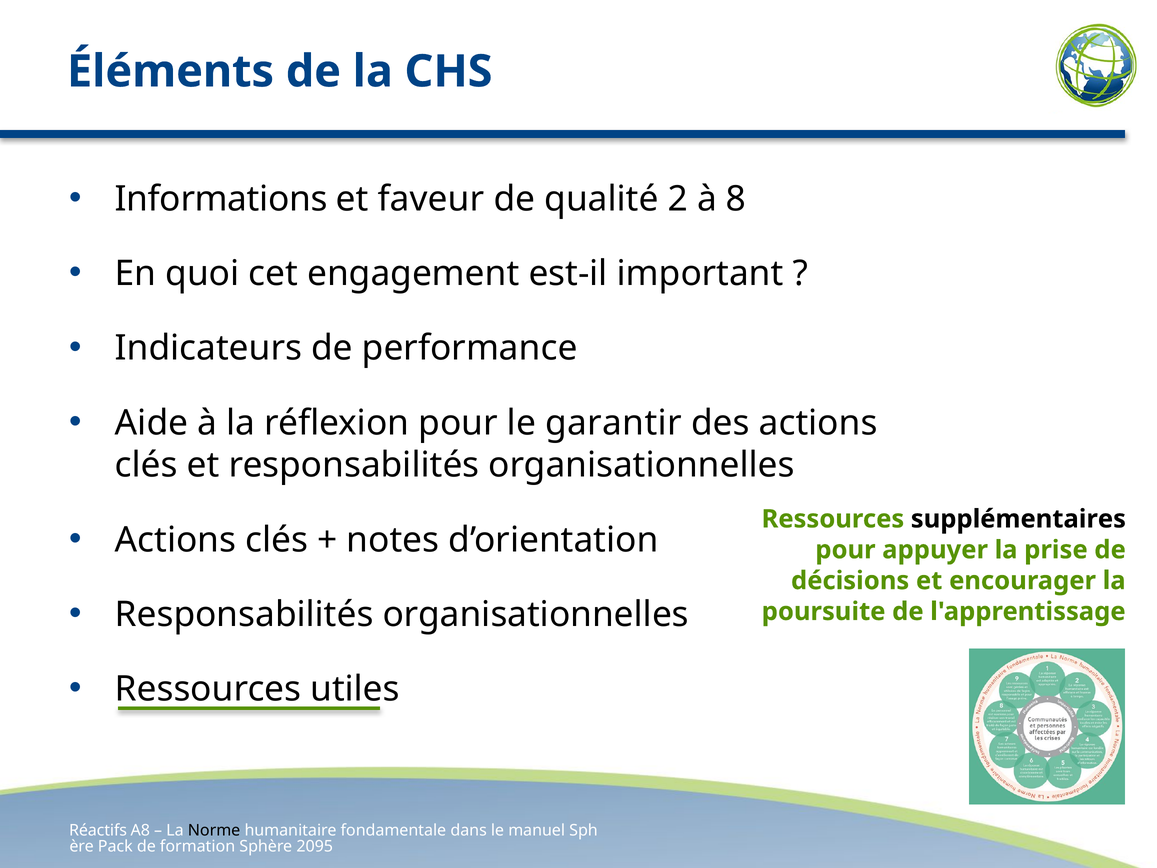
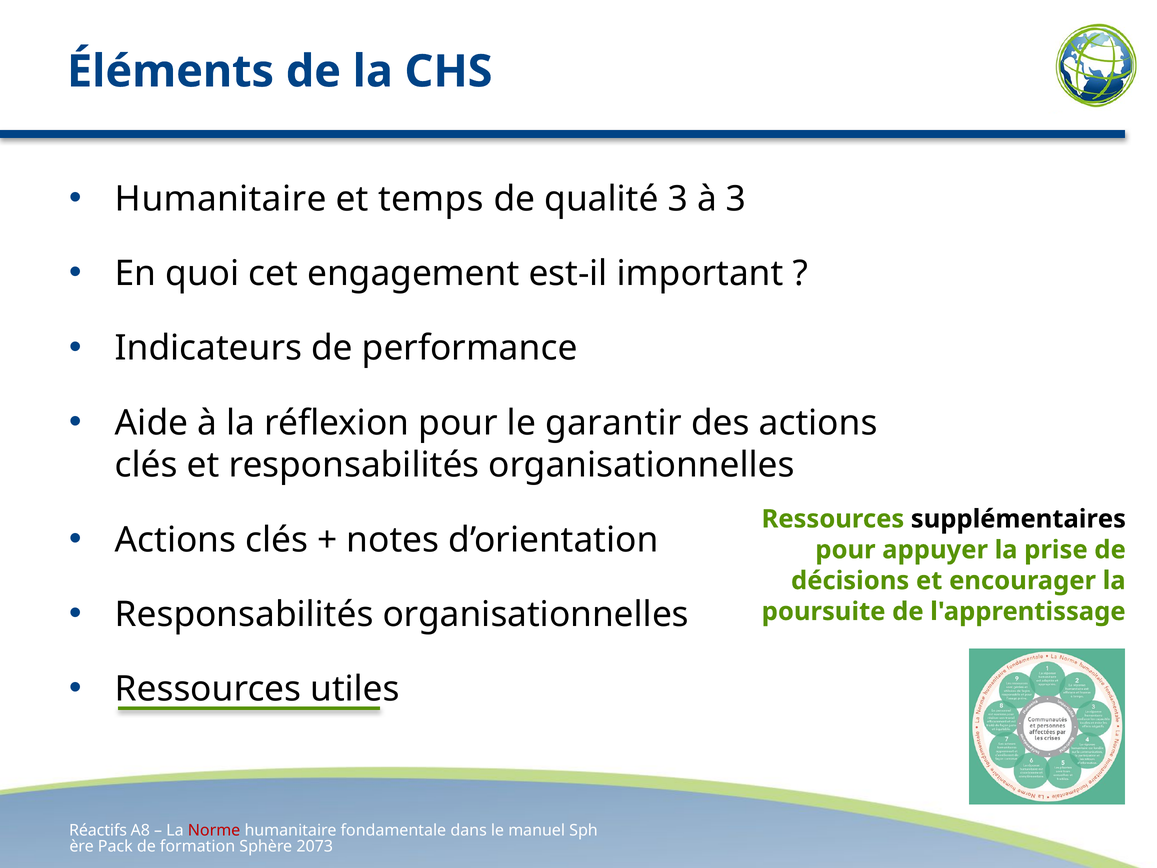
Informations: Informations -> Humanitaire (221, 199)
faveur: faveur -> temps (431, 199)
qualité 2: 2 -> 3 (678, 199)
à 8: 8 -> 3 (736, 199)
Norme colour: black -> red (214, 830)
2095: 2095 -> 2073 (315, 846)
